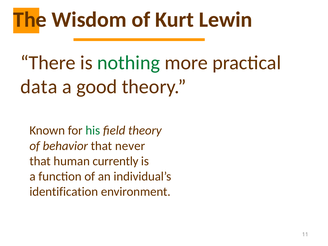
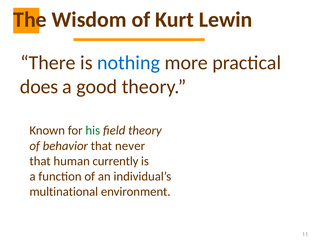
nothing colour: green -> blue (129, 63)
data: data -> does (39, 87)
identification: identification -> multinational (64, 192)
